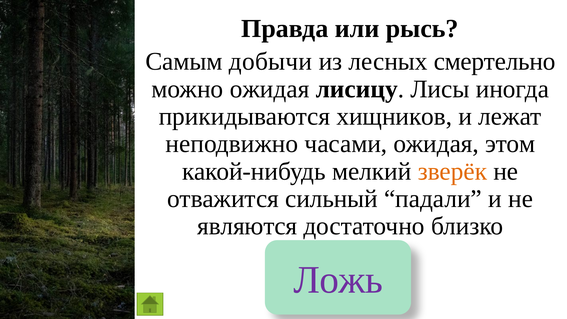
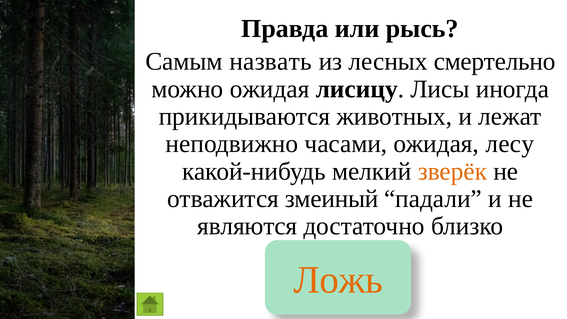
добычи: добычи -> назвать (271, 62)
хищников: хищников -> животных (394, 116)
этом: этом -> лесу (510, 144)
сильный: сильный -> змеиный (332, 199)
Ложь colour: purple -> orange (338, 280)
